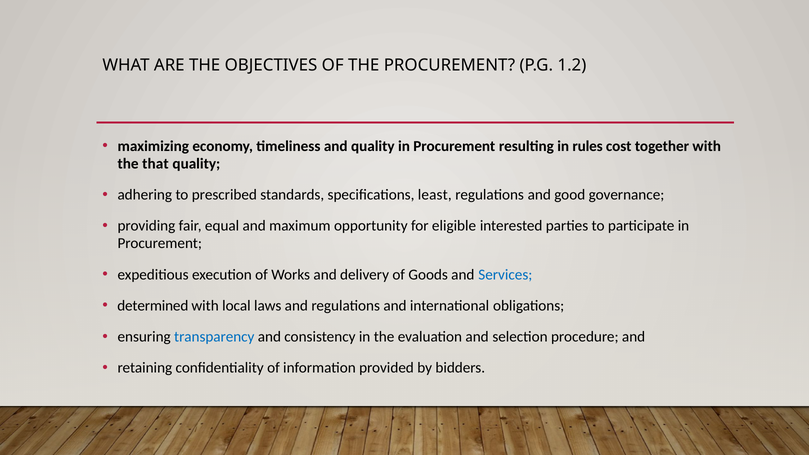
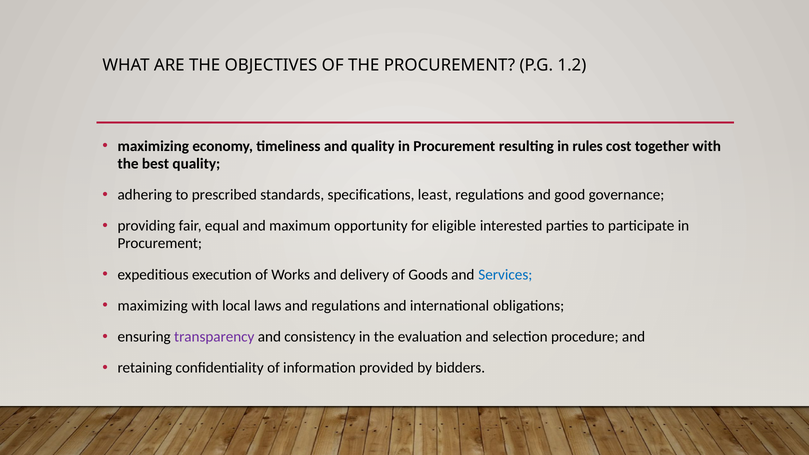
that: that -> best (155, 164)
determined: determined -> maximizing (153, 306)
transparency colour: blue -> purple (214, 337)
